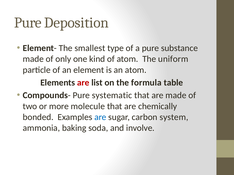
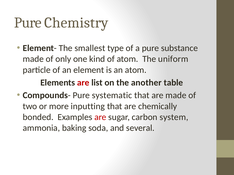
Deposition: Deposition -> Chemistry (76, 23)
formula: formula -> another (146, 83)
molecule: molecule -> inputting (88, 106)
are colour: blue -> red (100, 117)
involve: involve -> several (140, 128)
